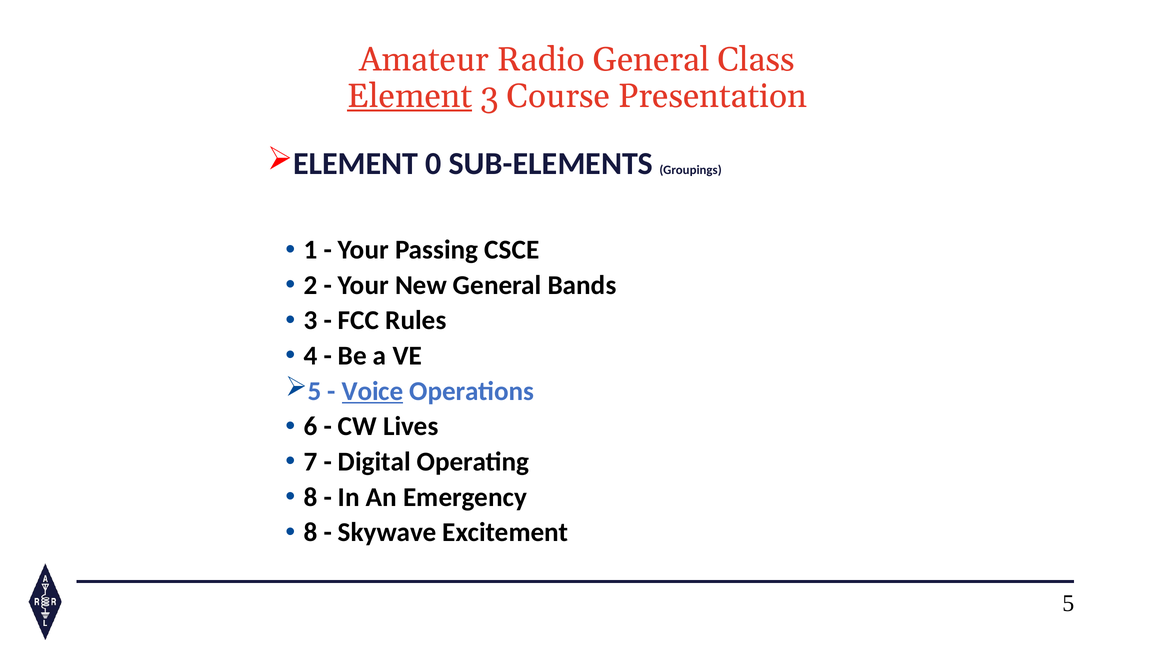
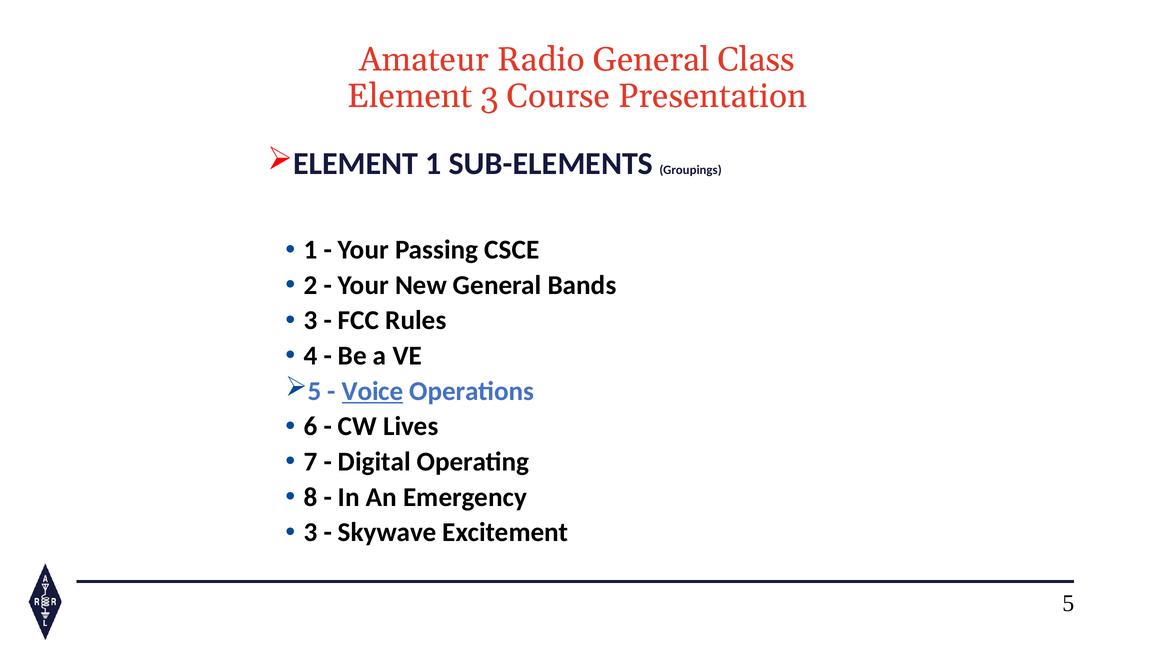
Element underline: present -> none (410, 96)
ELEMENT 0: 0 -> 1 (434, 164)
8: 8 -> 3 (310, 533)
